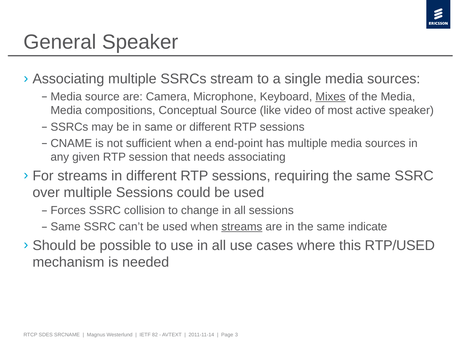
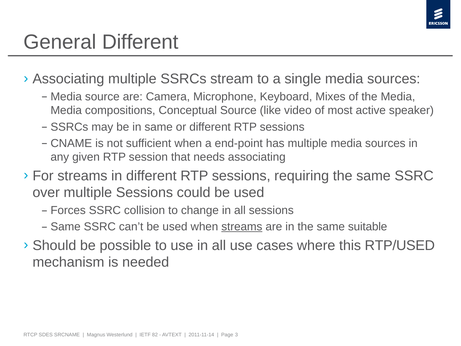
General Speaker: Speaker -> Different (140, 42)
Mixes underline: present -> none (330, 97)
indicate: indicate -> suitable (368, 227)
